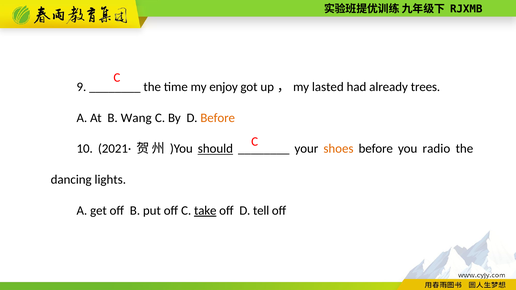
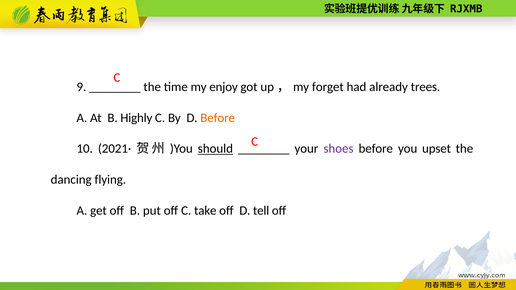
lasted: lasted -> forget (328, 87)
Wang: Wang -> Highly (136, 118)
shoes colour: orange -> purple (338, 149)
radio: radio -> upset (437, 149)
lights: lights -> flying (110, 180)
take underline: present -> none (205, 211)
